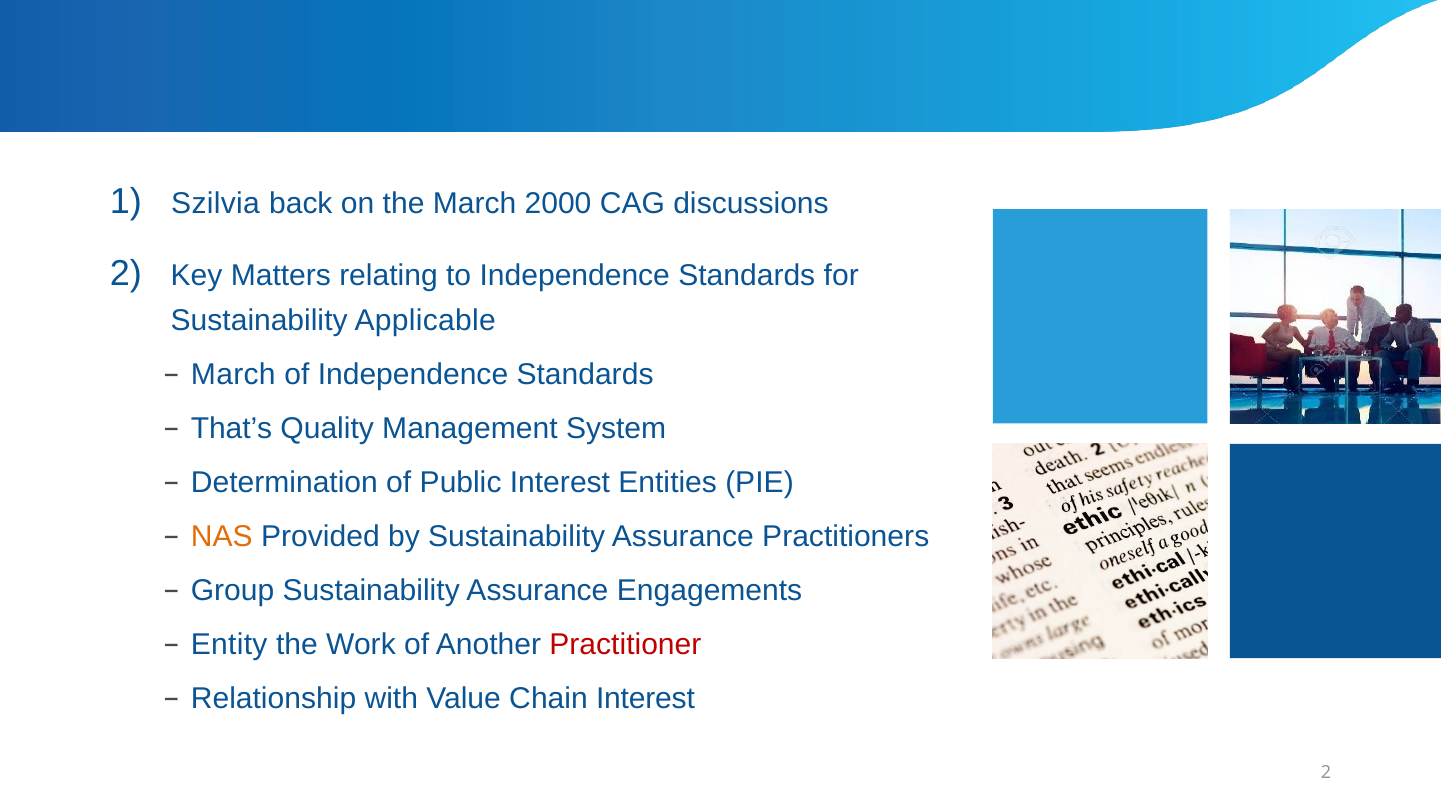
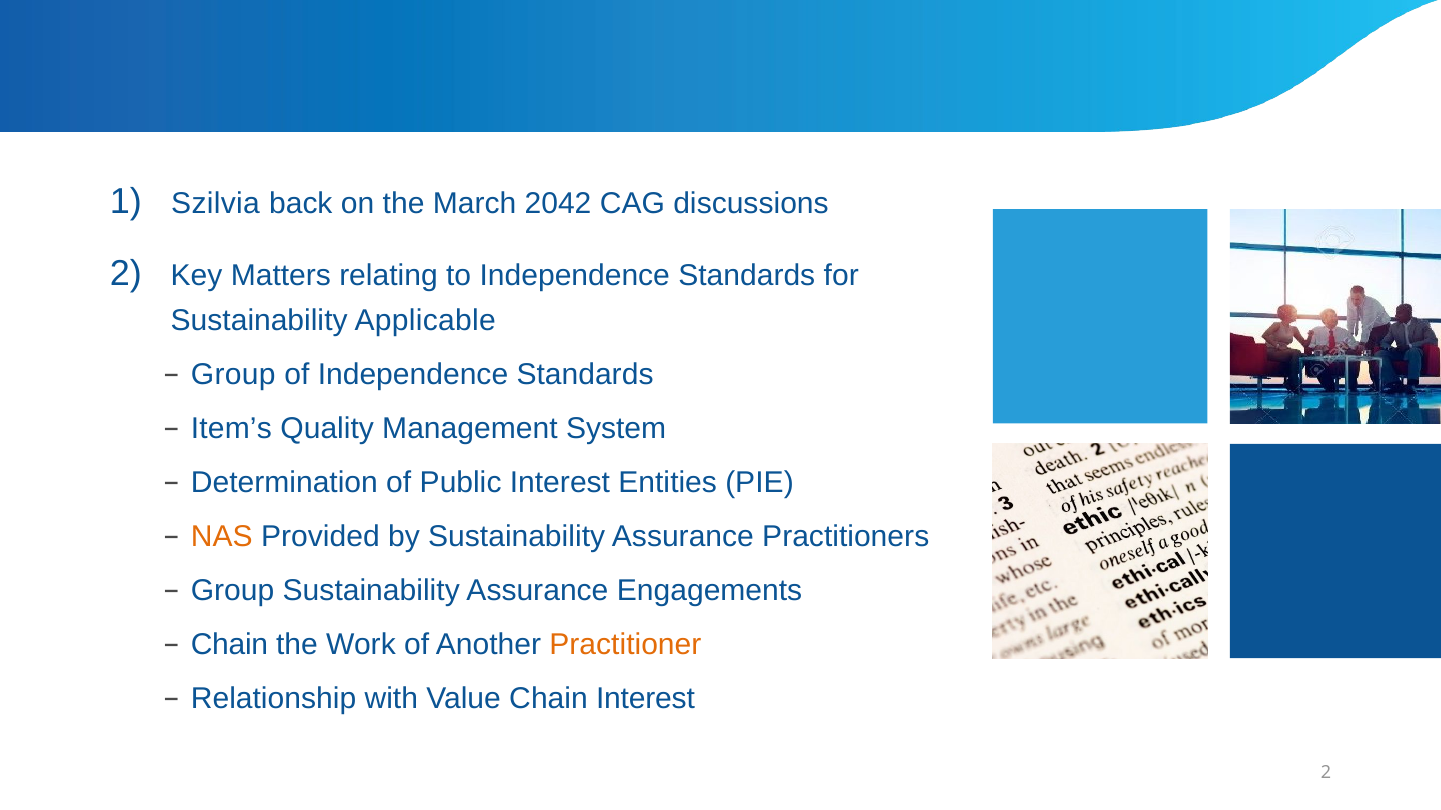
2000: 2000 -> 2042 (558, 203)
March: March -> Group (233, 374)
That’s: That’s -> Item’s (231, 429)
Entity: Entity -> Chain (229, 645)
Practitioner colour: red -> orange (625, 645)
